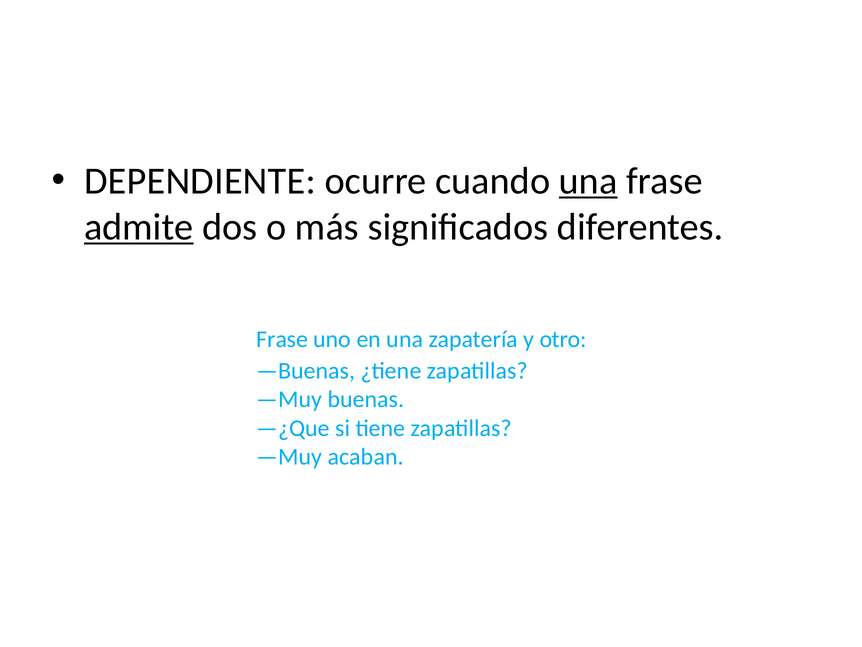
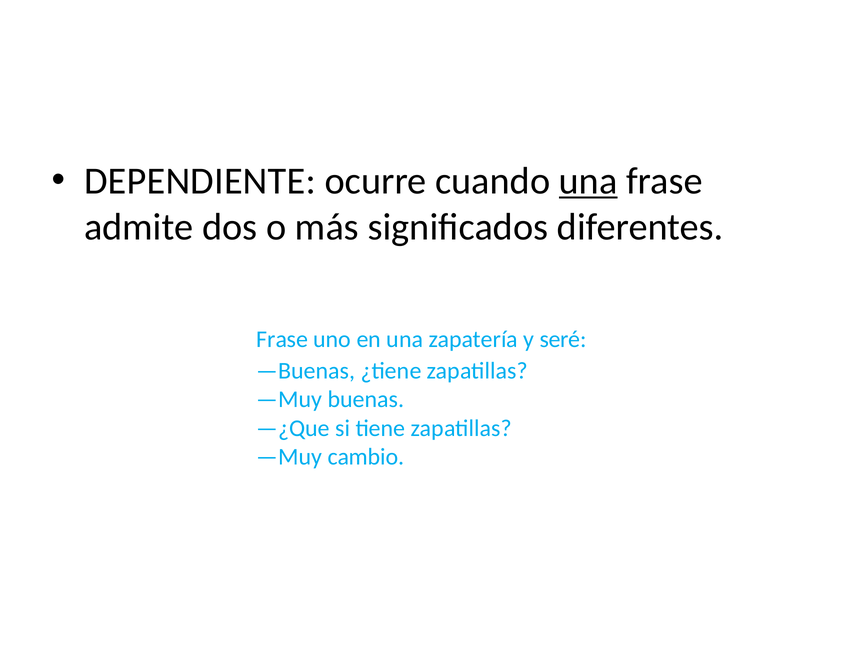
admite underline: present -> none (139, 227)
otro: otro -> seré (563, 339)
acaban: acaban -> cambio (366, 457)
